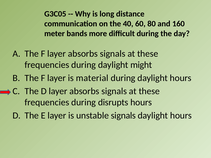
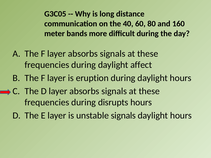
might: might -> affect (141, 65)
material: material -> eruption (92, 78)
